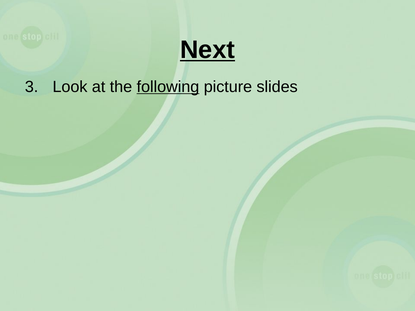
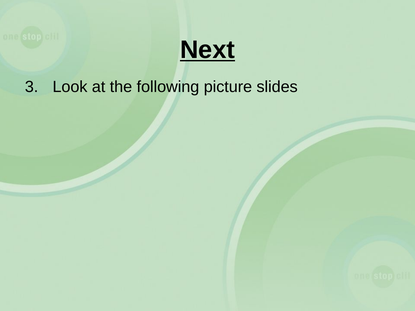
following underline: present -> none (168, 87)
